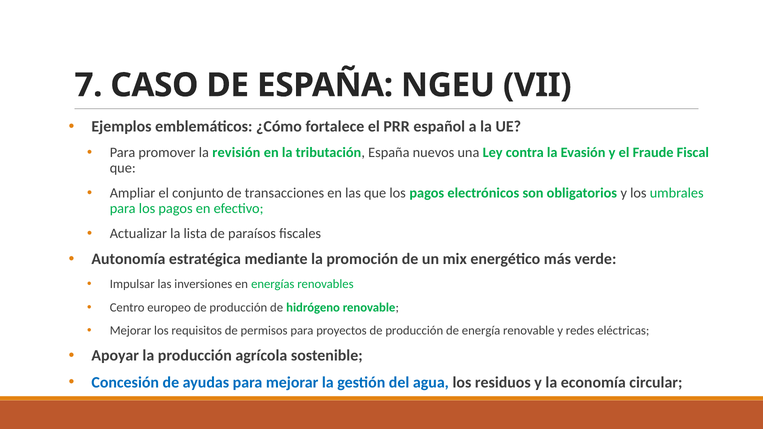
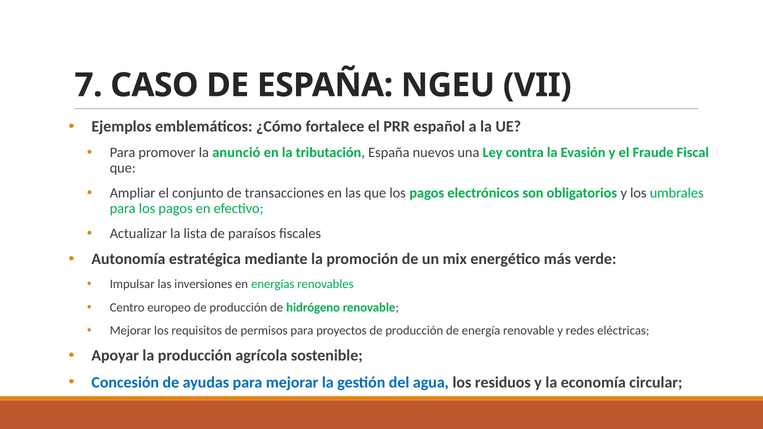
revisión: revisión -> anunció (236, 153)
